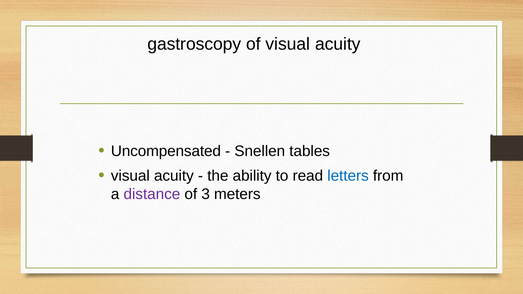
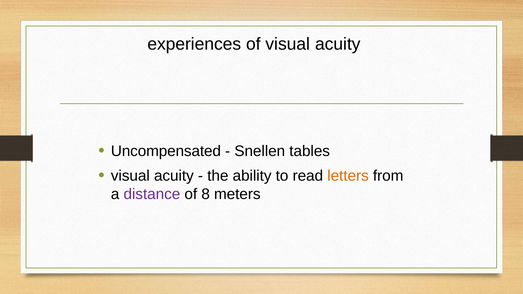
gastroscopy: gastroscopy -> experiences (194, 44)
letters colour: blue -> orange (348, 176)
3: 3 -> 8 (206, 194)
